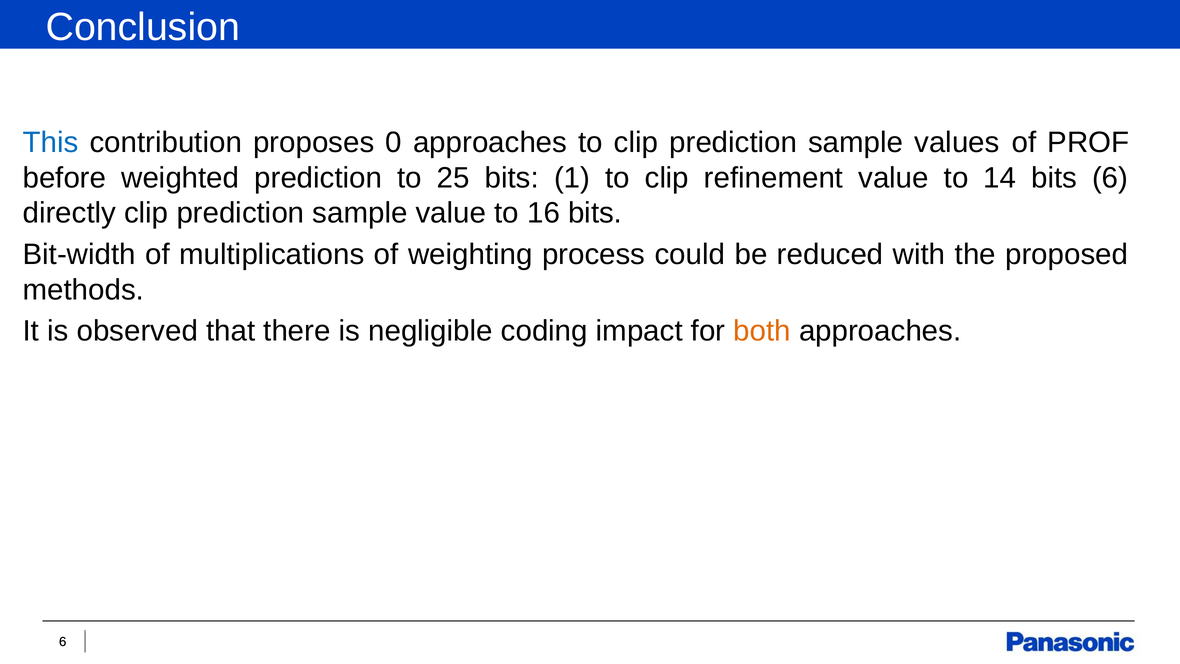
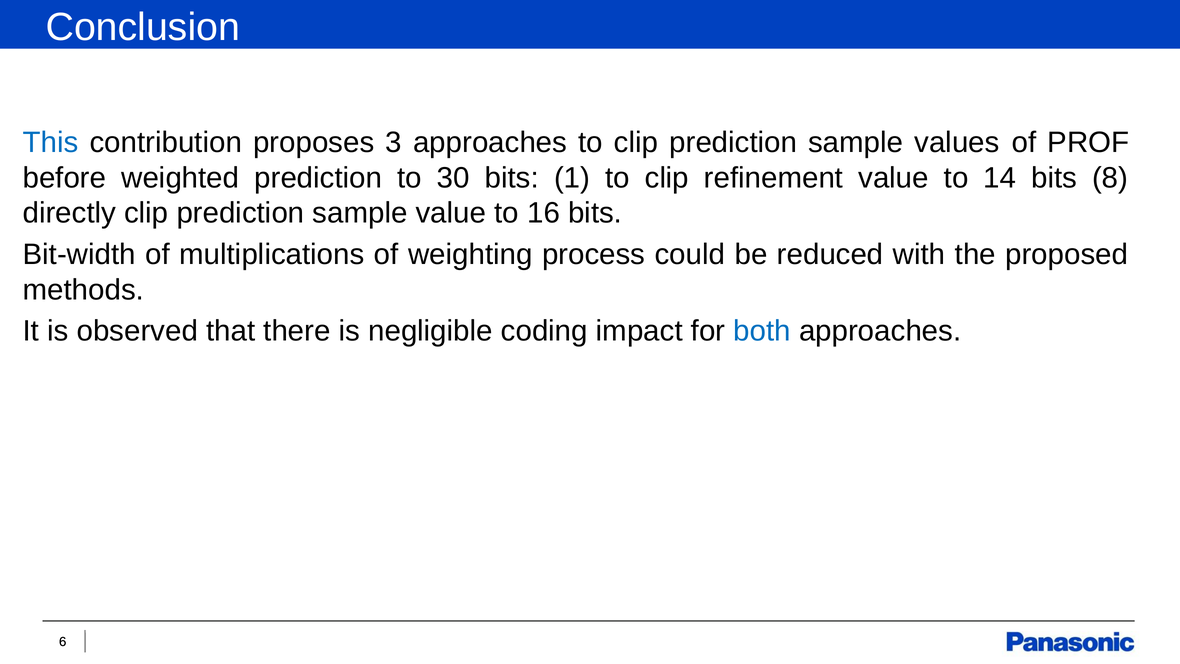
0: 0 -> 3 (394, 142)
25: 25 -> 30 (453, 178)
6: 6 -> 8 (1110, 178)
both colour: orange -> blue (762, 331)
